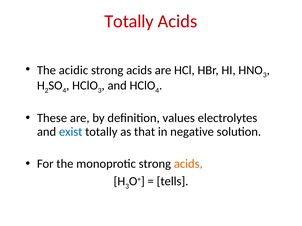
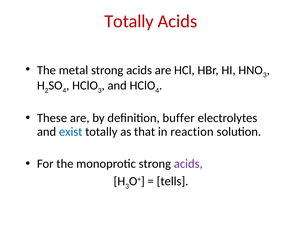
acidic: acidic -> metal (73, 70)
values: values -> buffer (179, 118)
negative: negative -> reaction (192, 132)
acids colour: orange -> purple (188, 164)
